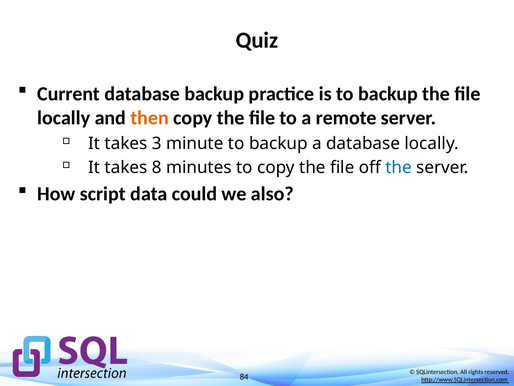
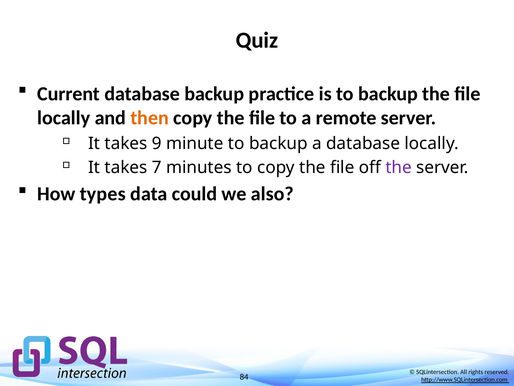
3: 3 -> 9 (157, 143)
8: 8 -> 7 (157, 167)
the colour: blue -> purple (399, 167)
script: script -> types (103, 194)
